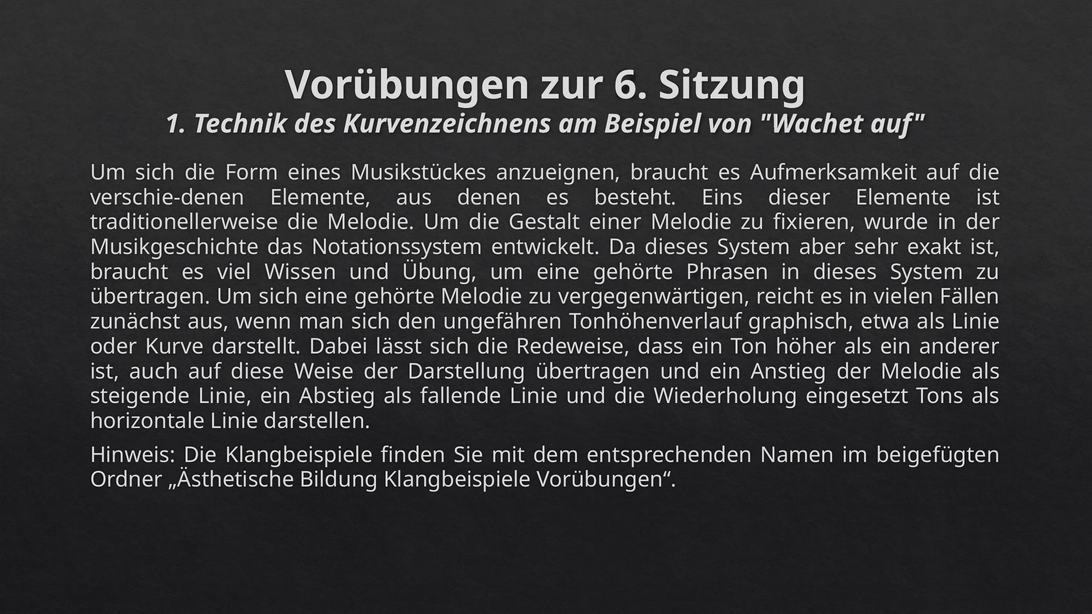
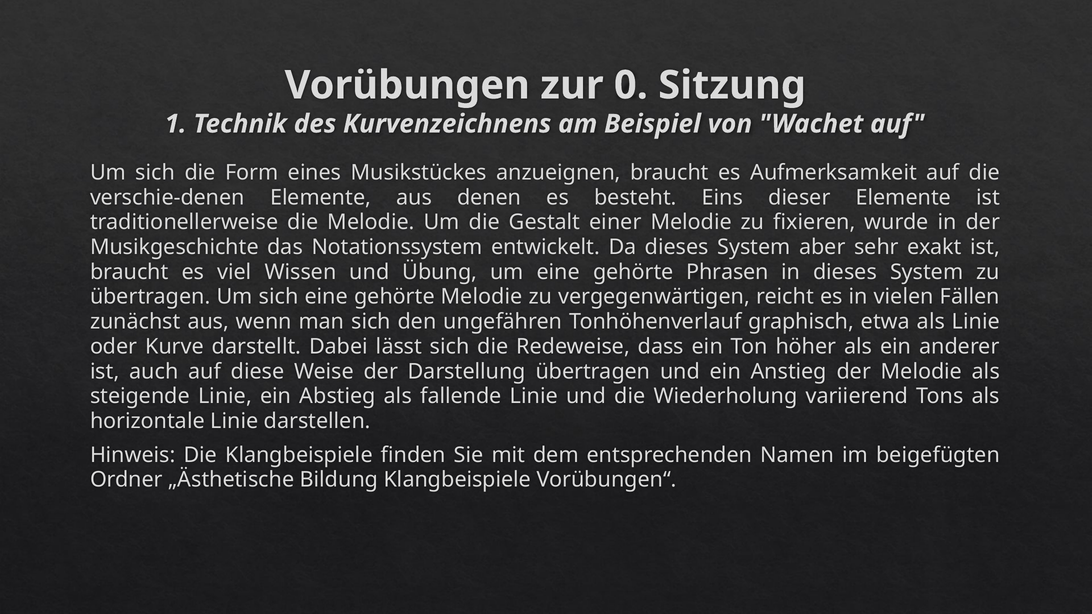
6: 6 -> 0 (631, 85)
eingesetzt: eingesetzt -> variierend (857, 396)
